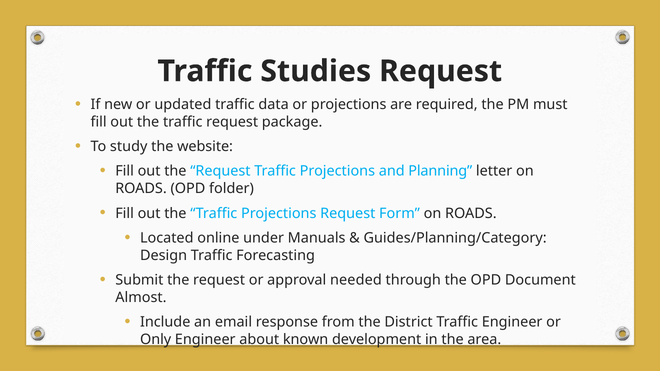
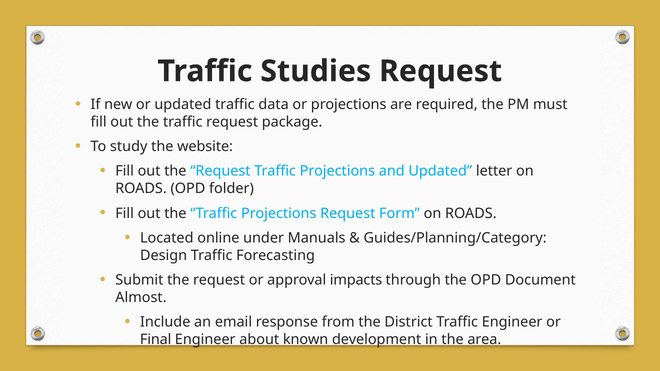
and Planning: Planning -> Updated (440, 171)
needed: needed -> impacts (356, 280)
Only: Only -> Final (156, 340)
